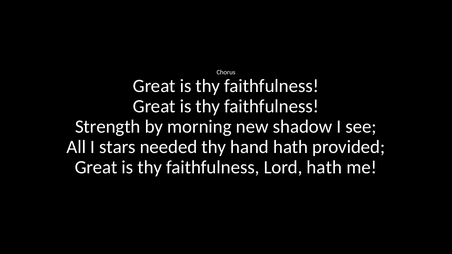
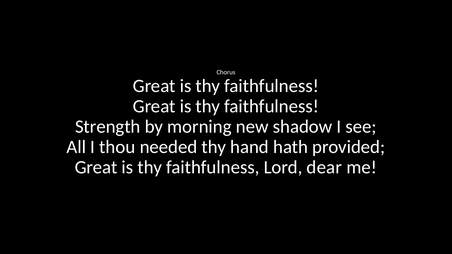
stars: stars -> thou (117, 147)
Lord hath: hath -> dear (324, 167)
